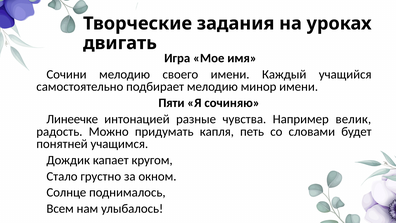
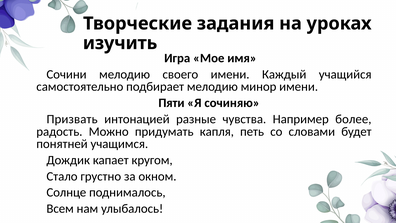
двигать: двигать -> изучить (120, 43)
Линеечке: Линеечке -> Призвать (72, 119)
велик: велик -> более (353, 119)
